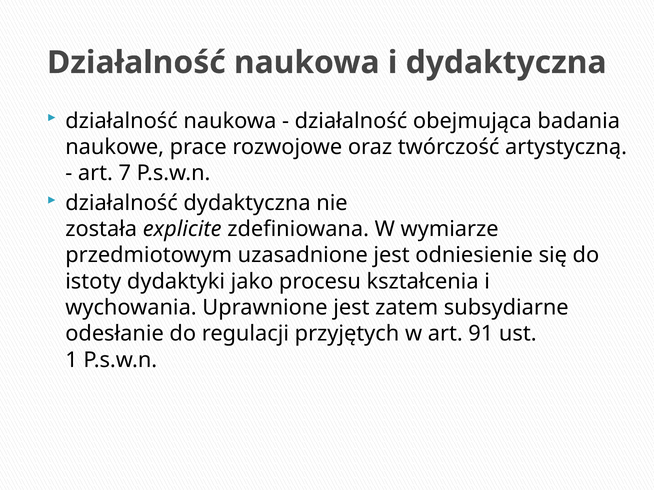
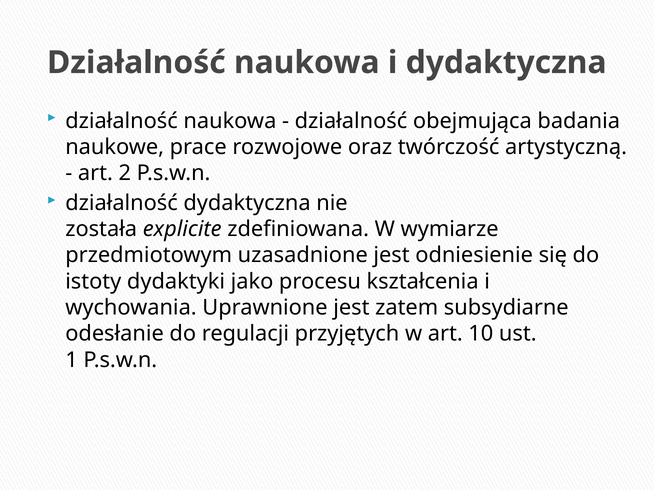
7: 7 -> 2 (125, 173)
91: 91 -> 10 (481, 334)
